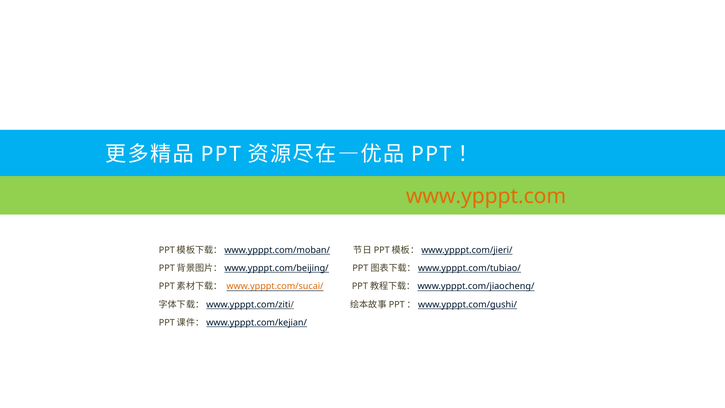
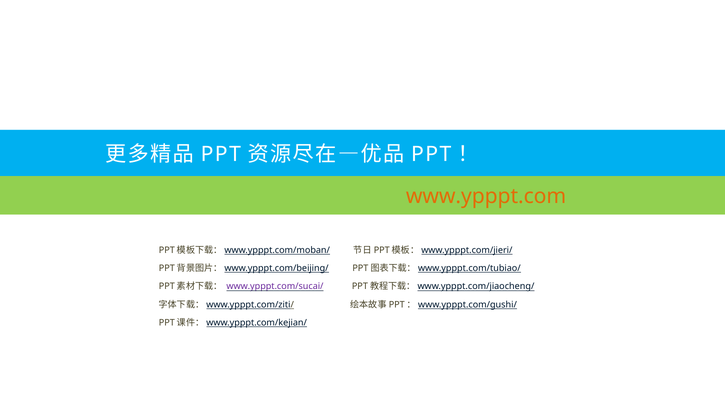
www.ypppt.com/sucai/ colour: orange -> purple (275, 286)
